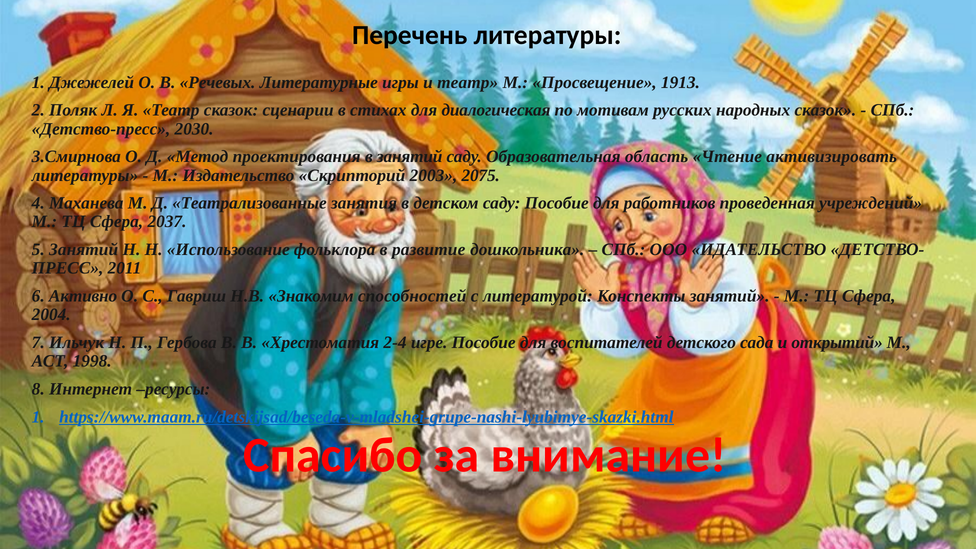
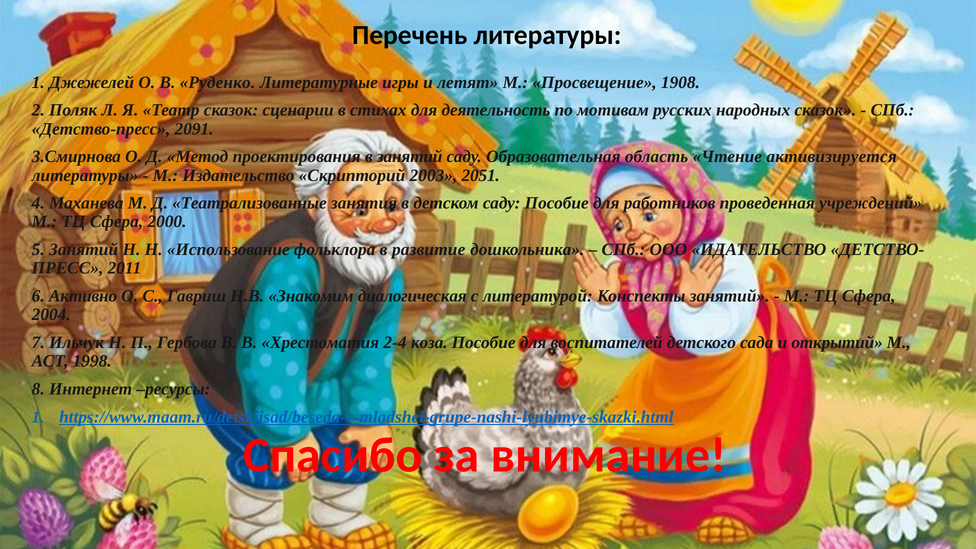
Речевых: Речевых -> Руденко (217, 82)
и театр: театр -> летят (468, 82)
1913: 1913 -> 1908 (680, 82)
диалогическая: диалогическая -> деятельность (496, 110)
2030: 2030 -> 2091 (194, 129)
активизировать: активизировать -> активизируется (832, 157)
2075: 2075 -> 2051 (481, 175)
2037: 2037 -> 2000 (167, 222)
способностей: способностей -> диалогическая (412, 296)
игре: игре -> коза (429, 343)
